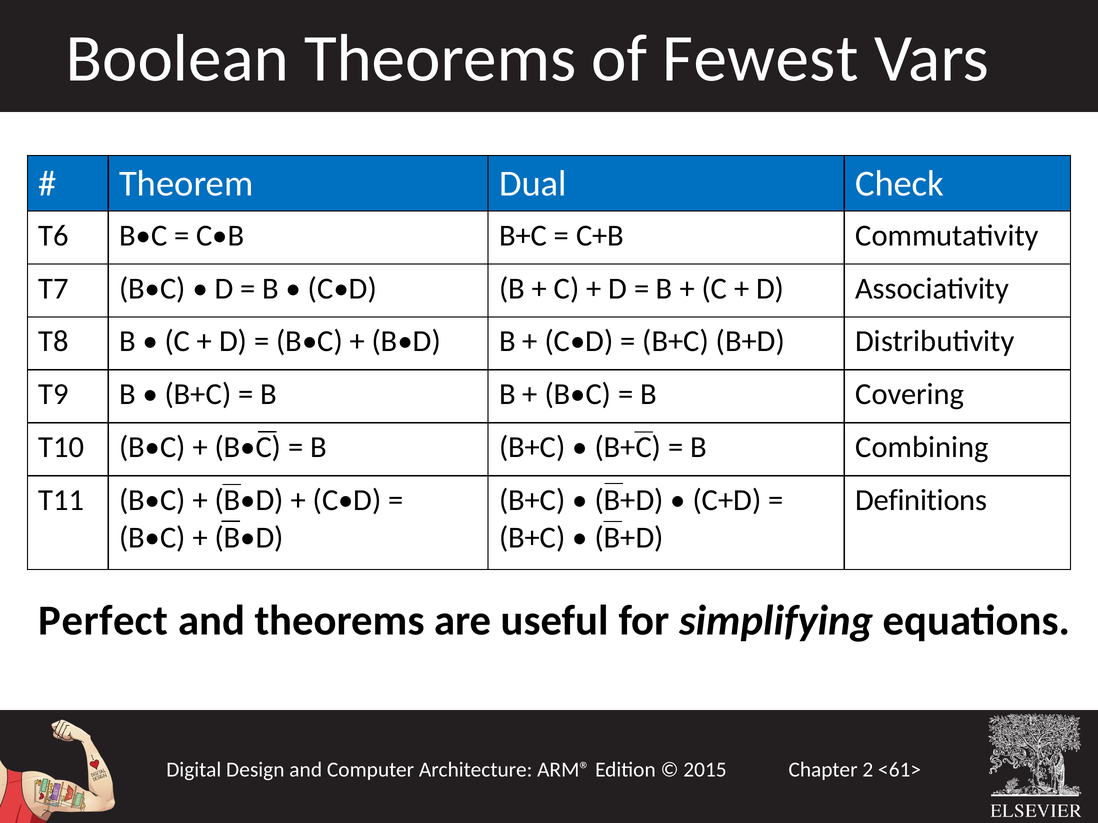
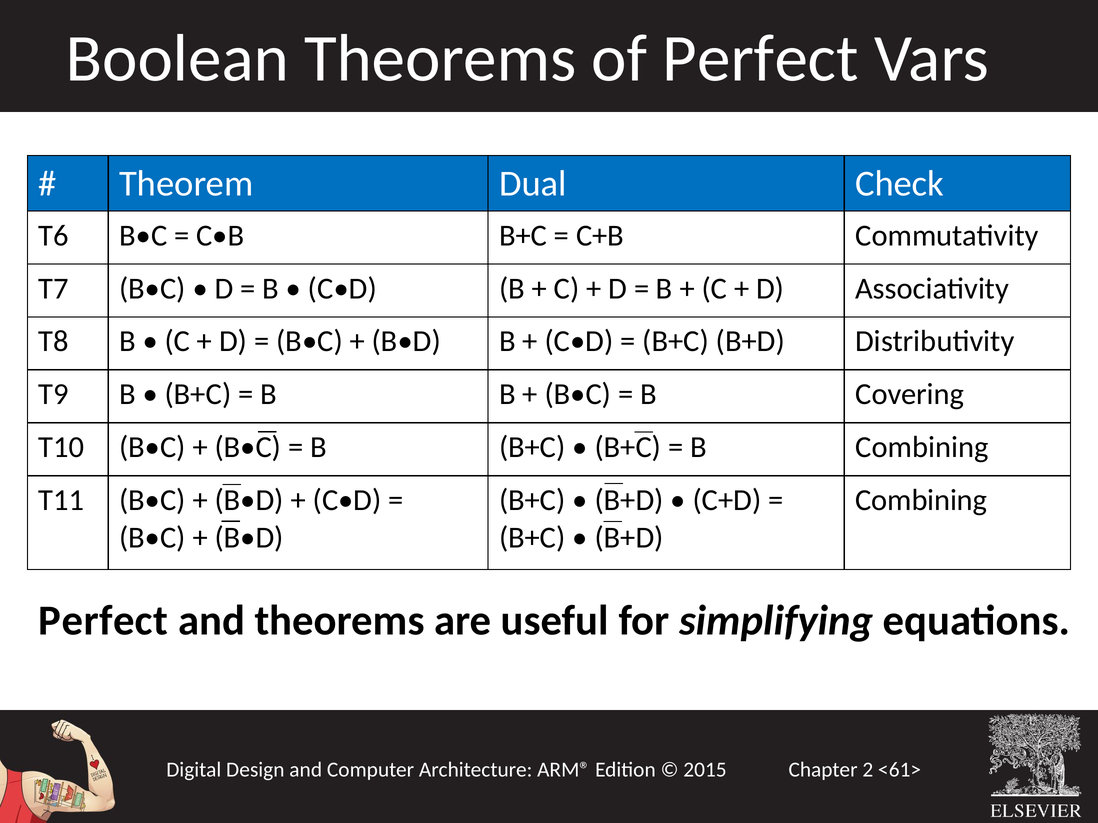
of Fewest: Fewest -> Perfect (761, 59)
Definitions: Definitions -> Combining (921, 500)
